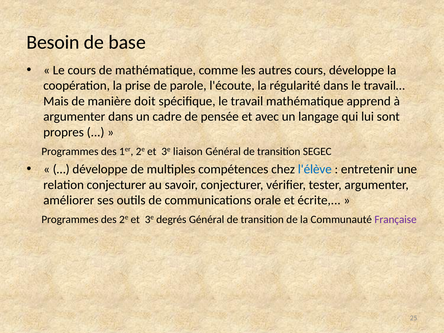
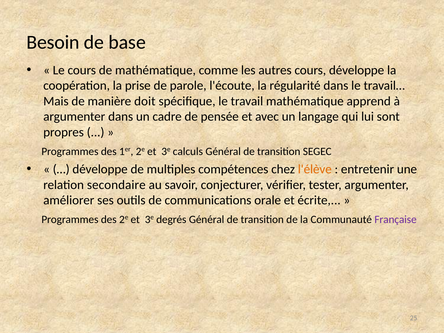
liaison: liaison -> calculs (188, 151)
l'élève colour: blue -> orange (315, 169)
relation conjecturer: conjecturer -> secondaire (116, 185)
